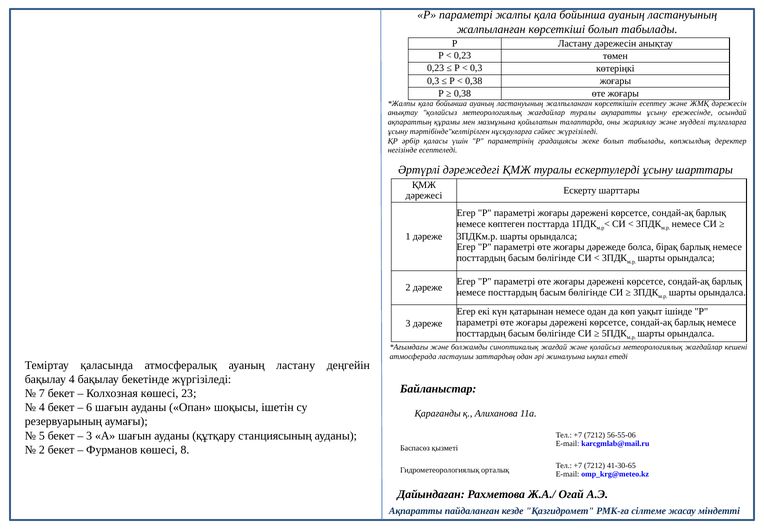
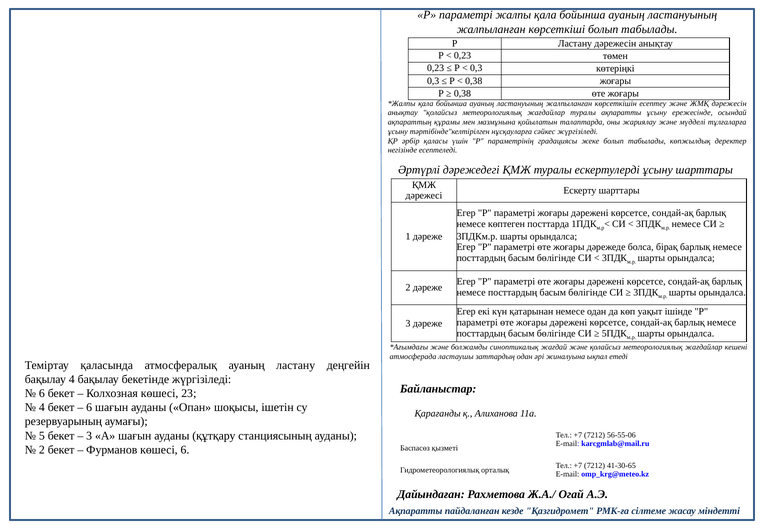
7: 7 -> 6 (42, 393)
көшесі 8: 8 -> 6 (185, 450)
